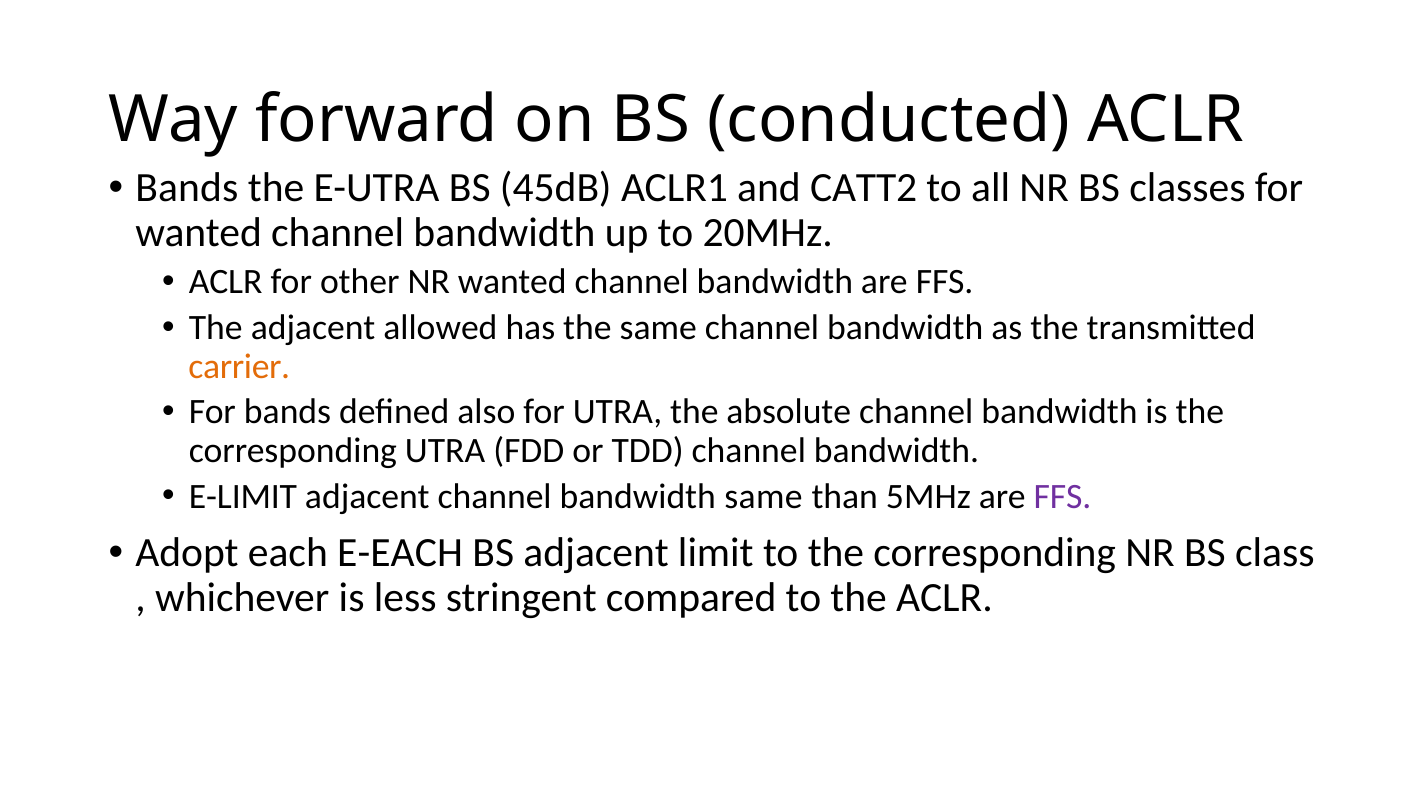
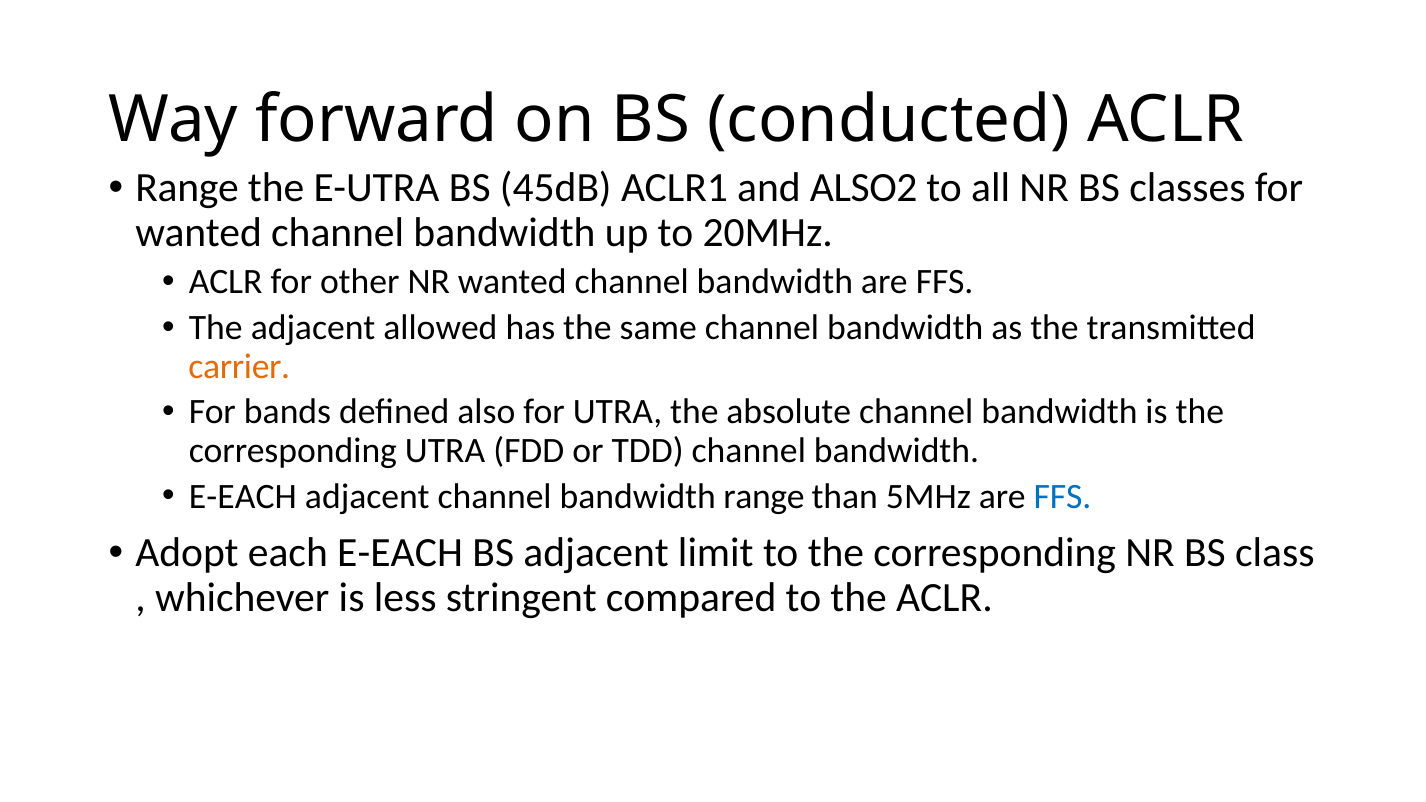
Bands: Bands -> Range (187, 188)
CATT2: CATT2 -> ALSO2 (864, 188)
E-LIMIT: E-LIMIT -> E-EACH (243, 497)
bandwidth same: same -> range (764, 497)
FFS colour: purple -> blue (1063, 497)
